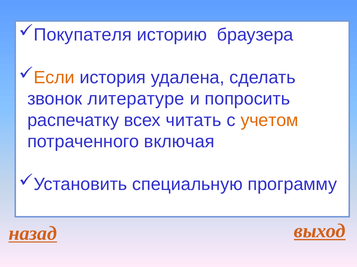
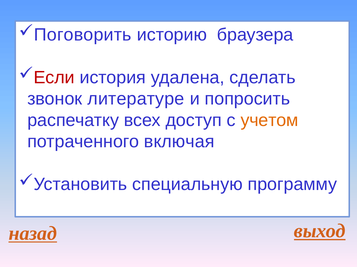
Покупателя: Покупателя -> Поговорить (83, 35)
Если colour: orange -> red (54, 78)
читать: читать -> доступ (194, 121)
